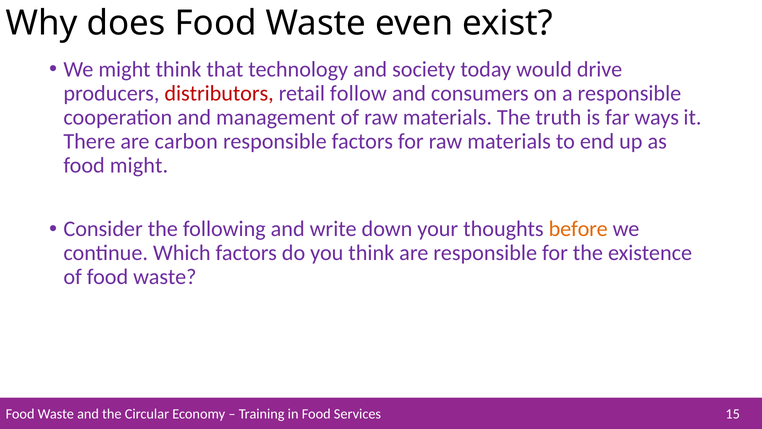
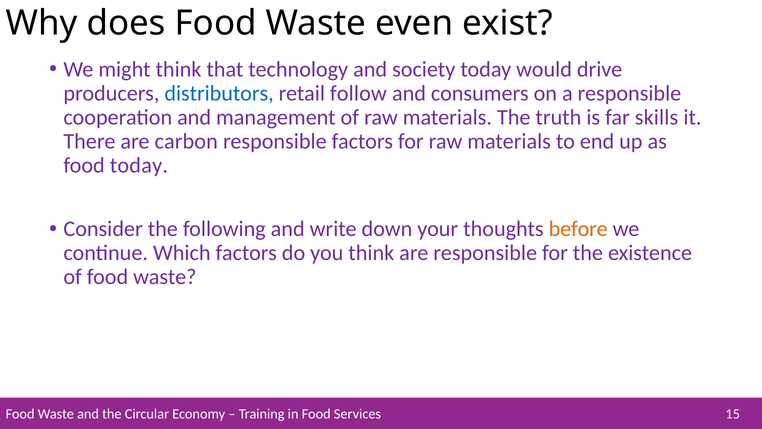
distributors colour: red -> blue (219, 93)
ways: ways -> skills (657, 117)
food might: might -> today (139, 165)
